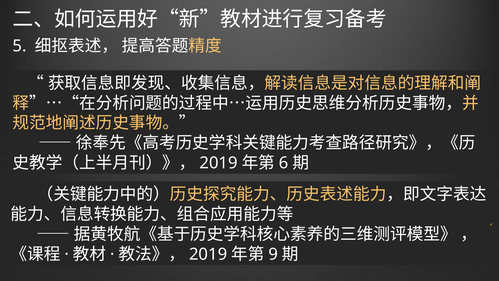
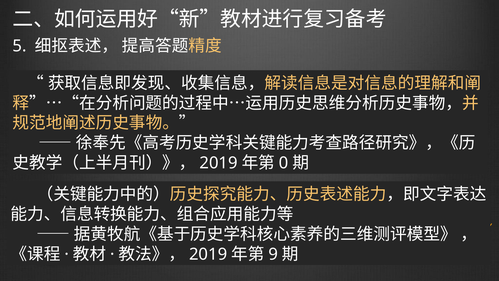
6: 6 -> 0 (284, 163)
